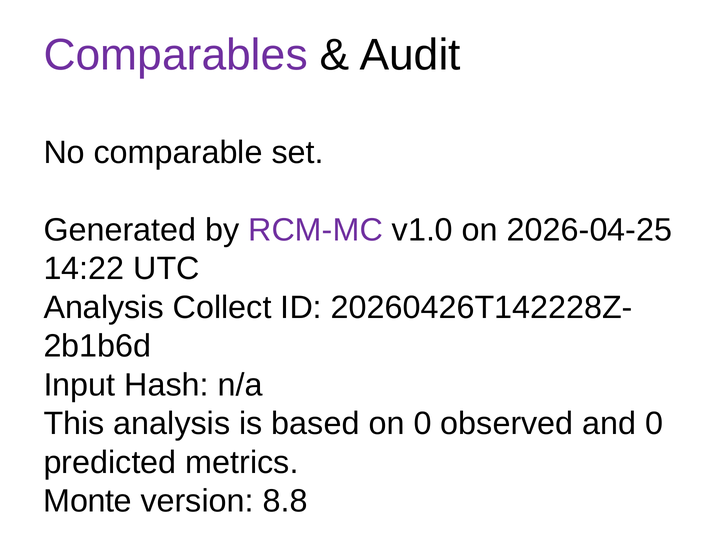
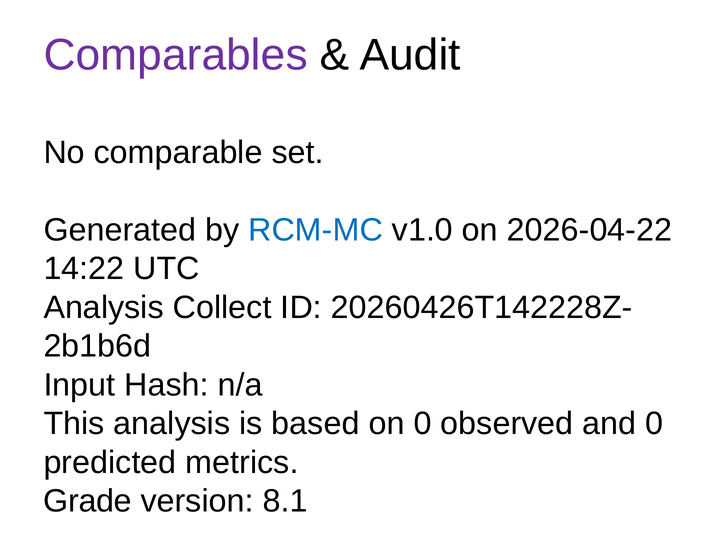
RCM-MC colour: purple -> blue (316, 230)
2026-04-25: 2026-04-25 -> 2026-04-22 (590, 230)
Monte: Monte -> Grade (88, 501)
8.8: 8.8 -> 8.1 (285, 501)
